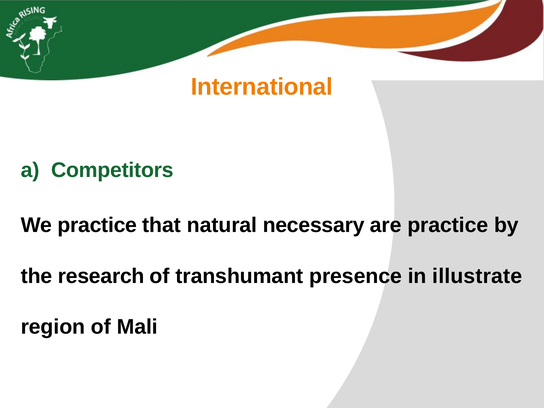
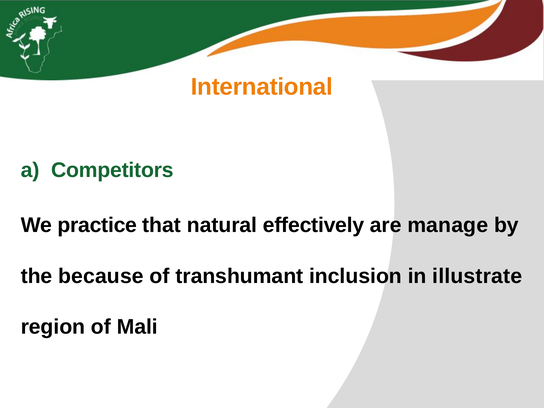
necessary: necessary -> effectively (314, 225)
are practice: practice -> manage (448, 225)
research: research -> because (101, 276)
presence: presence -> inclusion (355, 276)
